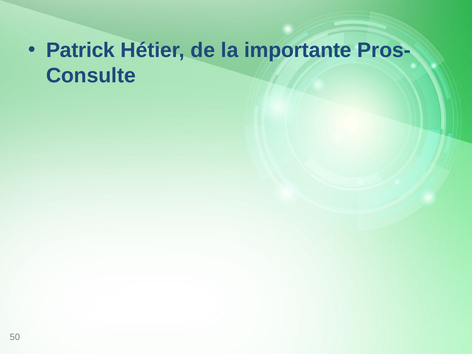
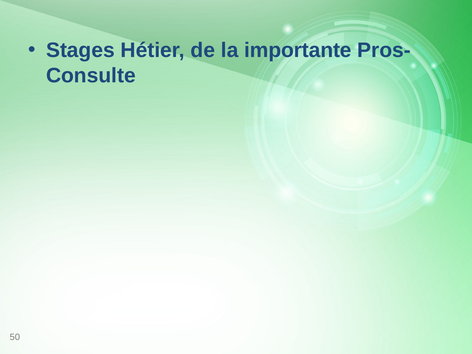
Patrick: Patrick -> Stages (80, 50)
